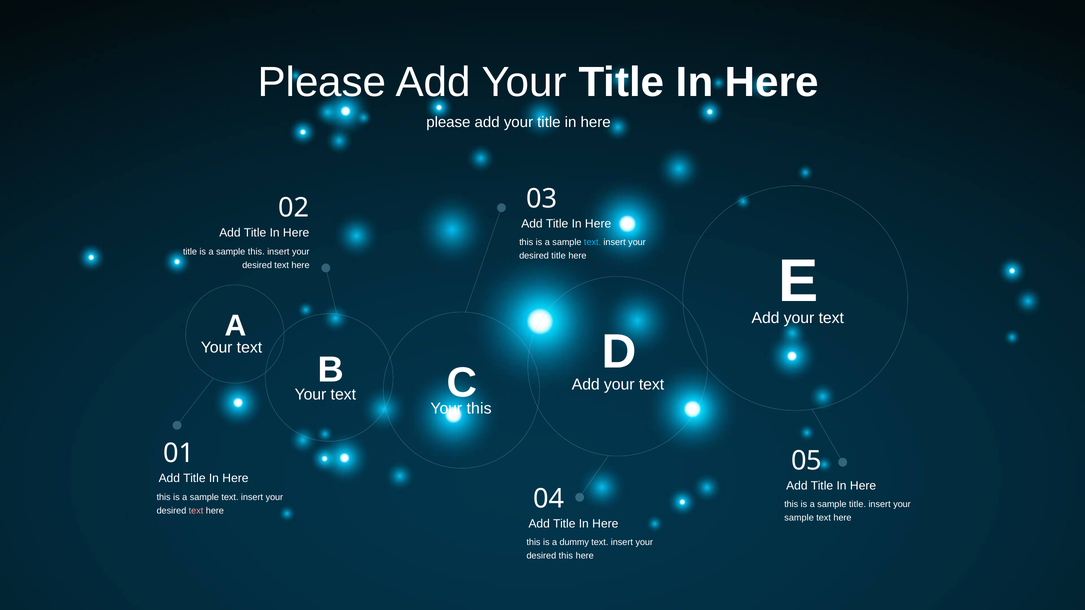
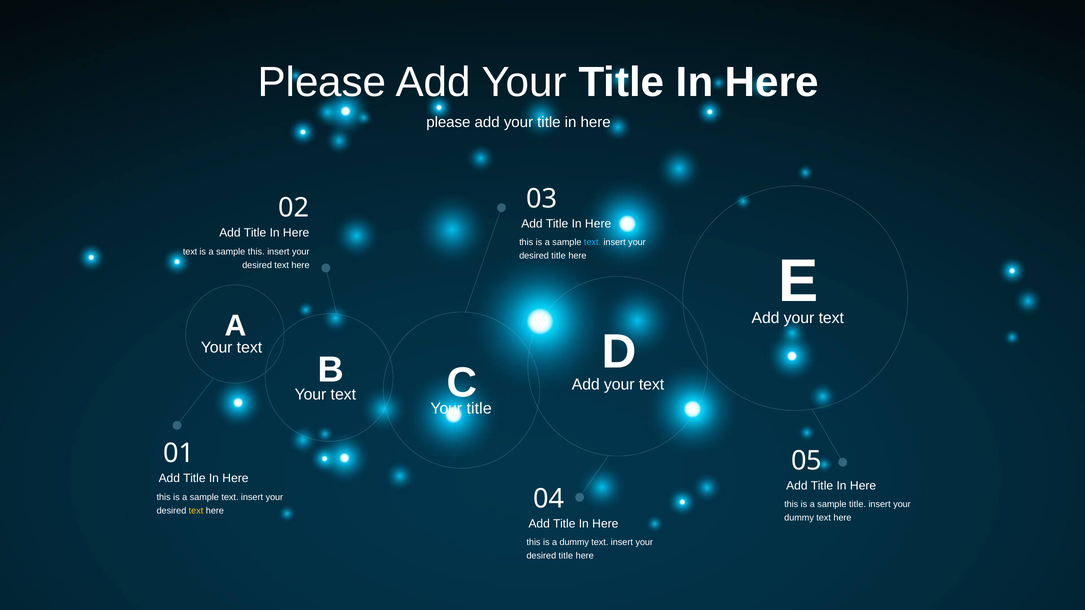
title: title -> text (190, 252)
this: this -> title (479, 409)
text colour: pink -> yellow (196, 511)
sample: sample -> dummy (799, 518)
this: this -> title (566, 556)
